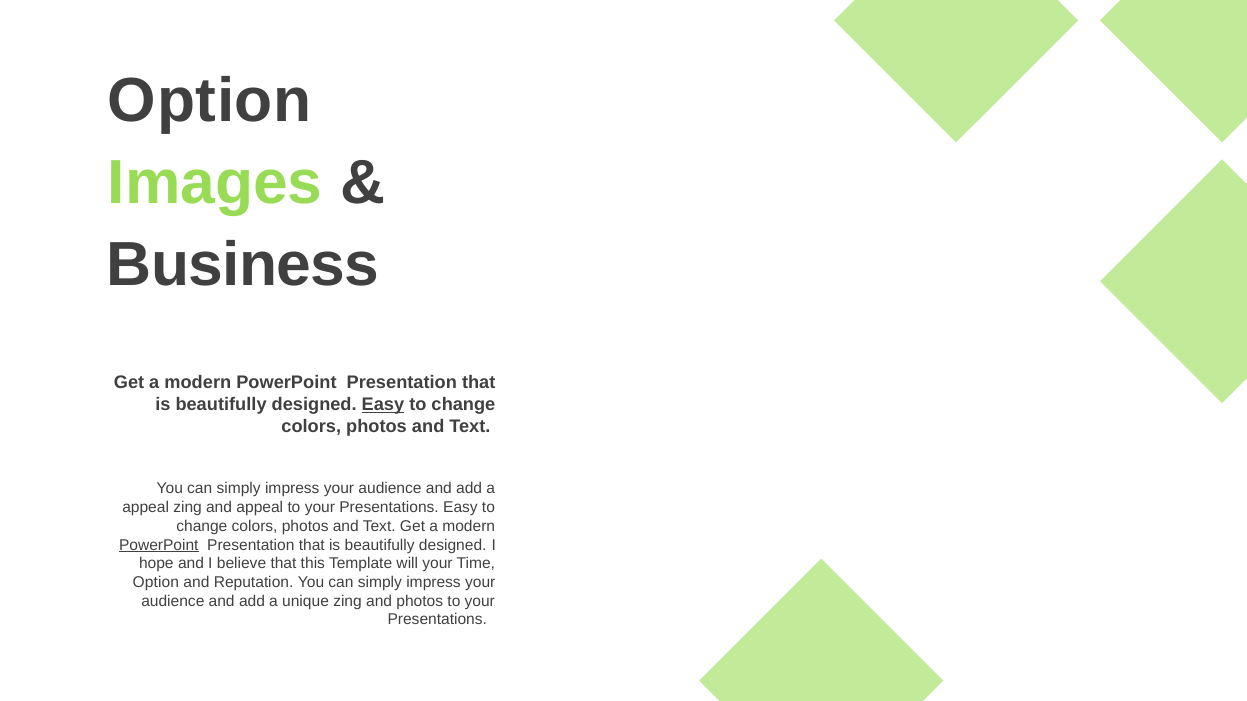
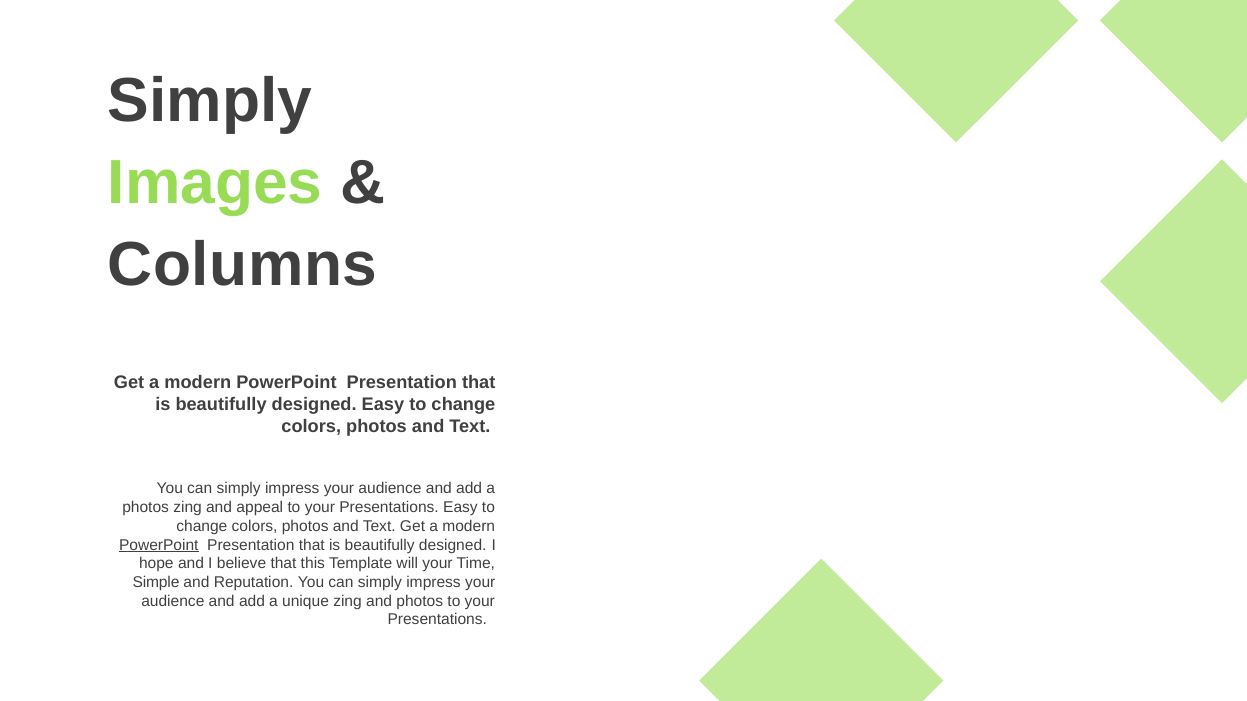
Option: Option -> Simply (210, 101)
Business: Business -> Columns (243, 266)
Easy underline: present -> none (383, 405)
appeal: appeal -> photos (146, 508)
Option: Option -> Simple (156, 583)
